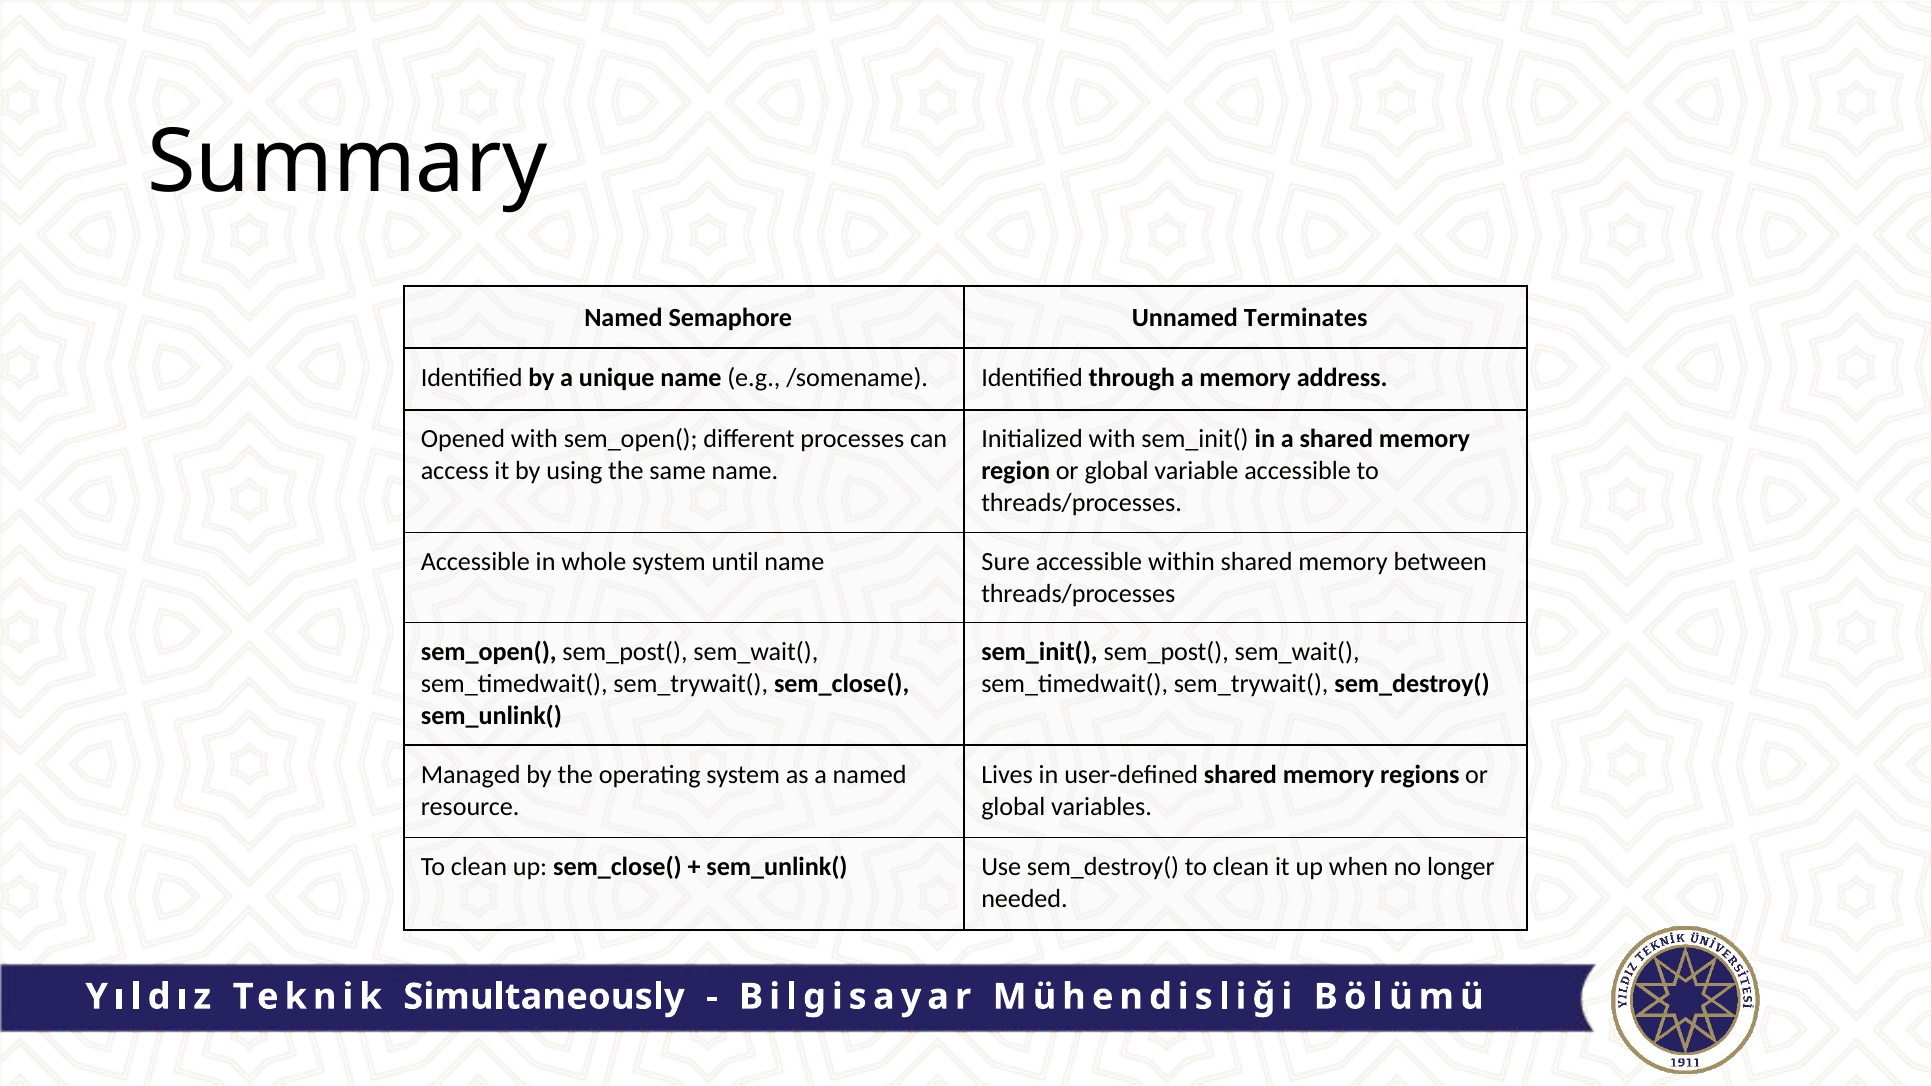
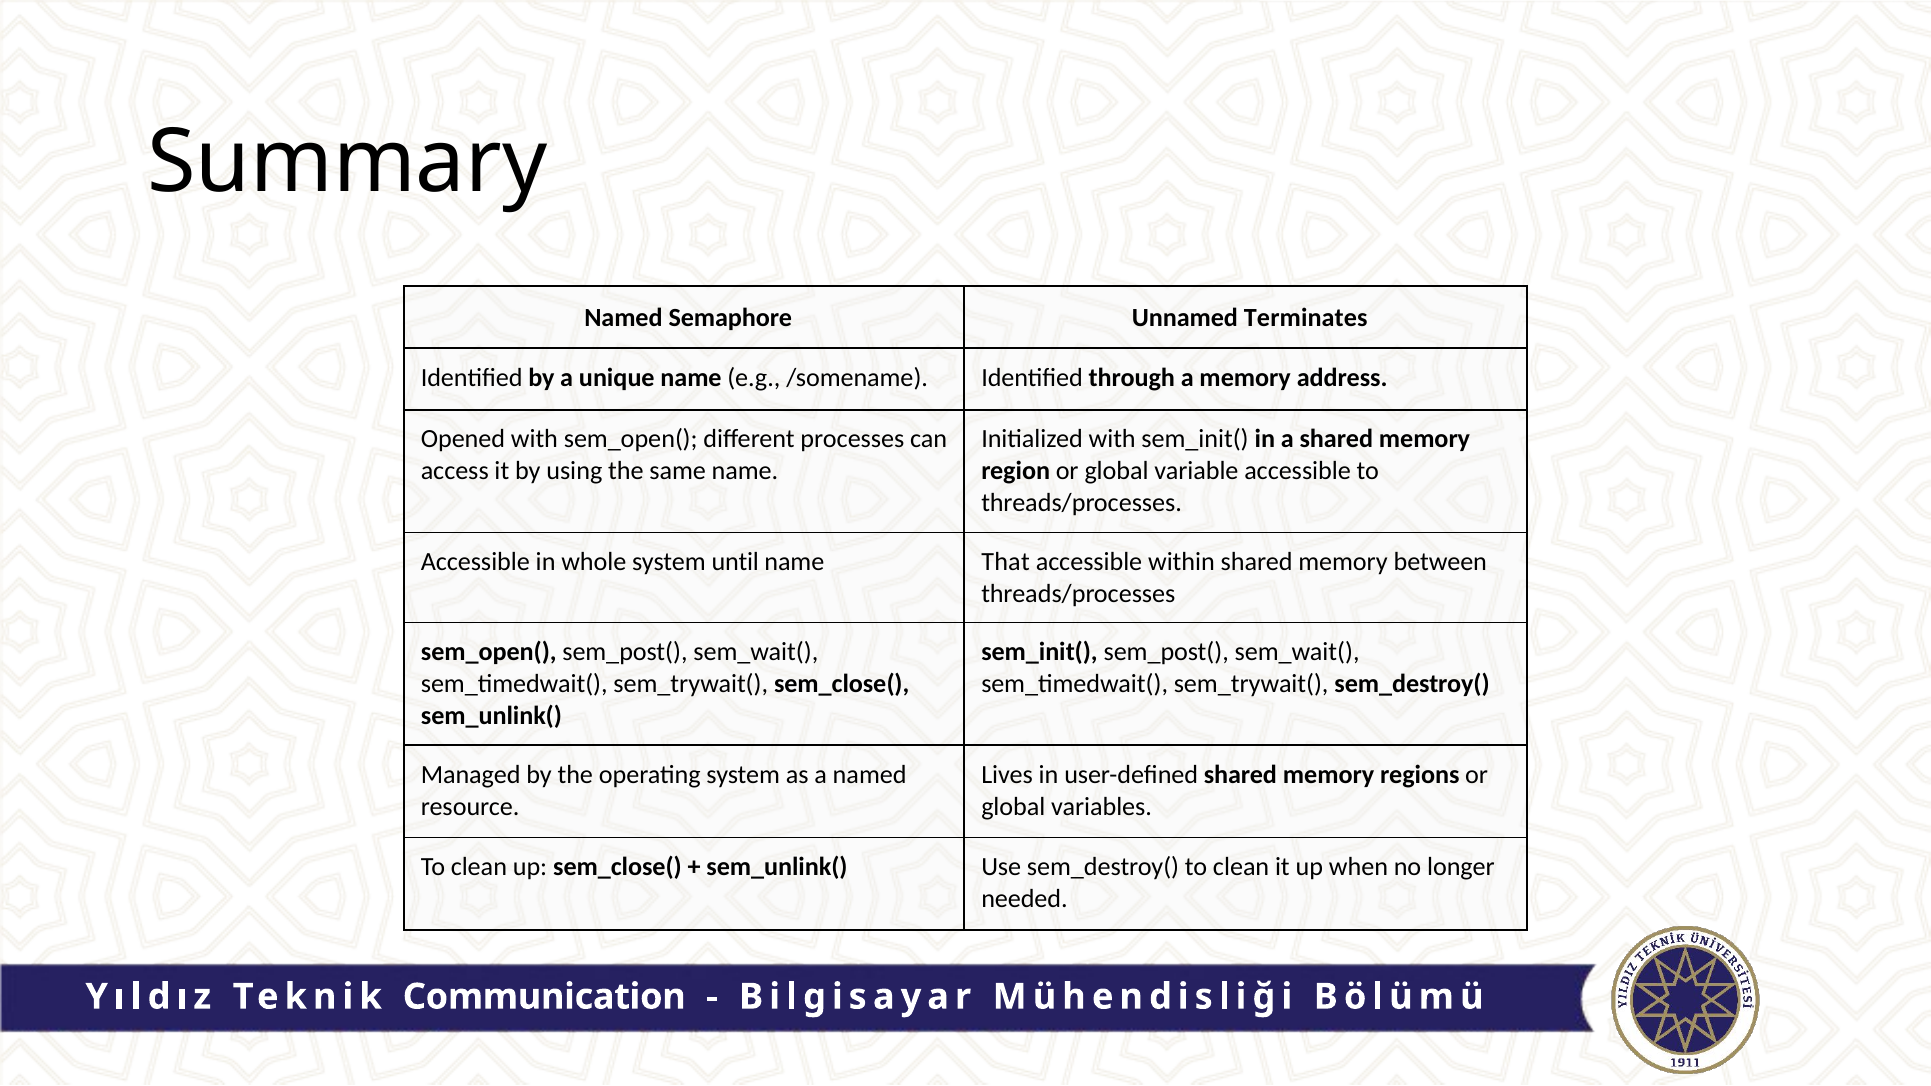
Sure: Sure -> That (1006, 562)
Simultaneously: Simultaneously -> Communication (544, 997)
